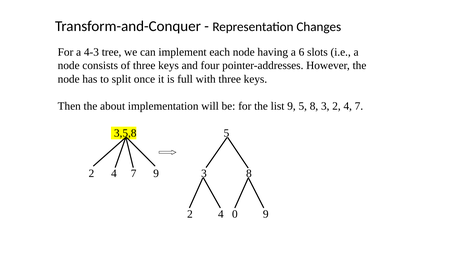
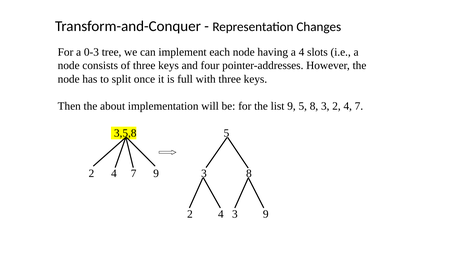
4-3: 4-3 -> 0-3 (91, 52)
a 6: 6 -> 4 (302, 52)
4 0: 0 -> 3 (235, 214)
